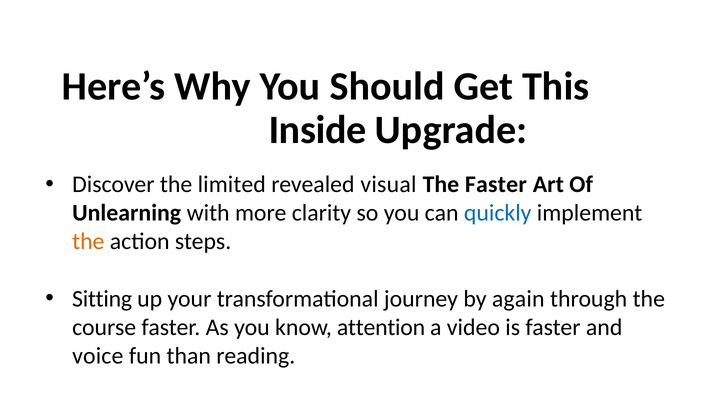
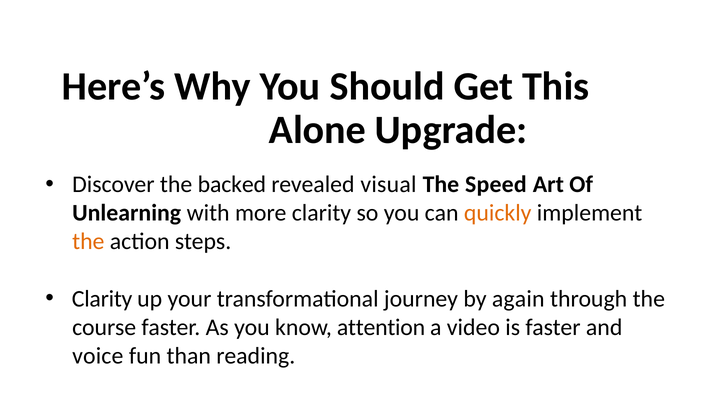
Inside: Inside -> Alone (317, 130)
limited: limited -> backed (232, 184)
The Faster: Faster -> Speed (496, 184)
quickly colour: blue -> orange (498, 213)
Sitting: Sitting -> Clarity (102, 298)
